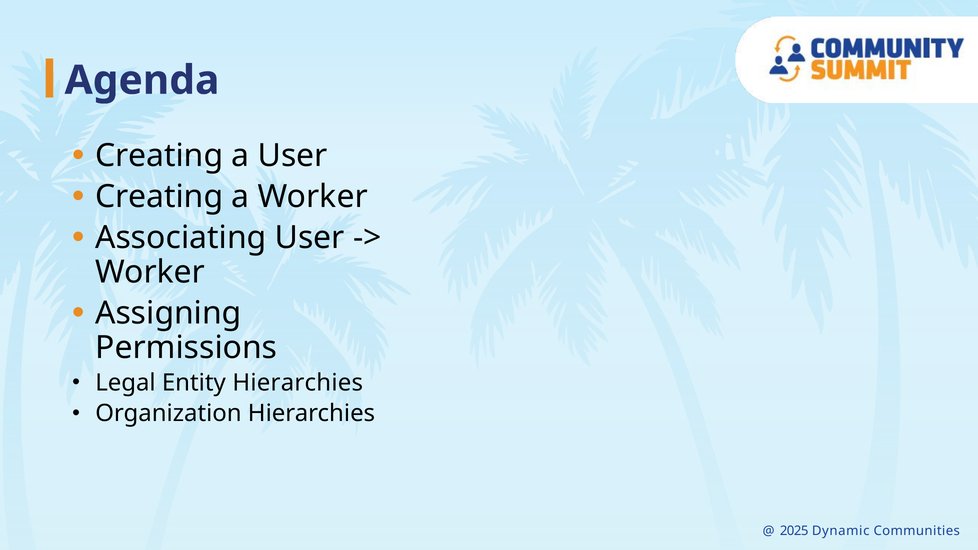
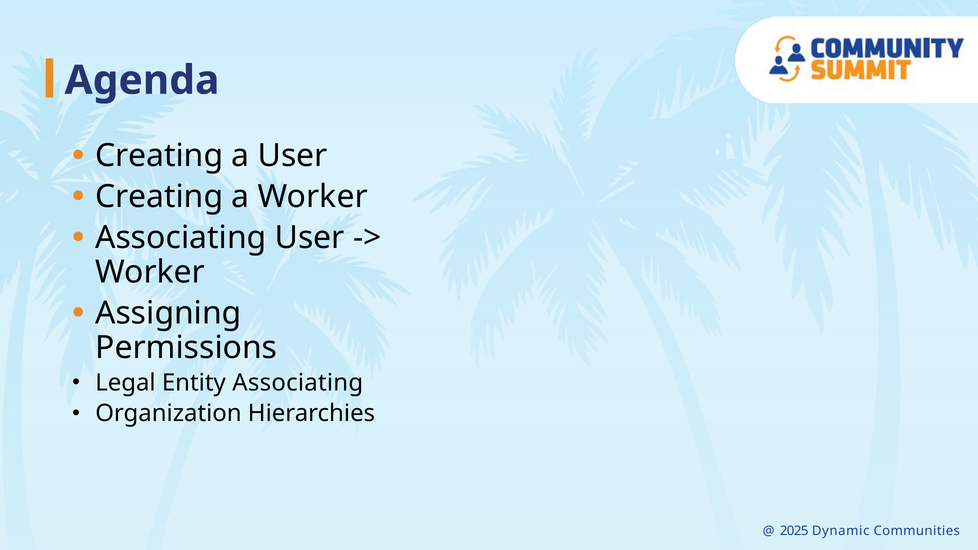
Entity Hierarchies: Hierarchies -> Associating (298, 383)
